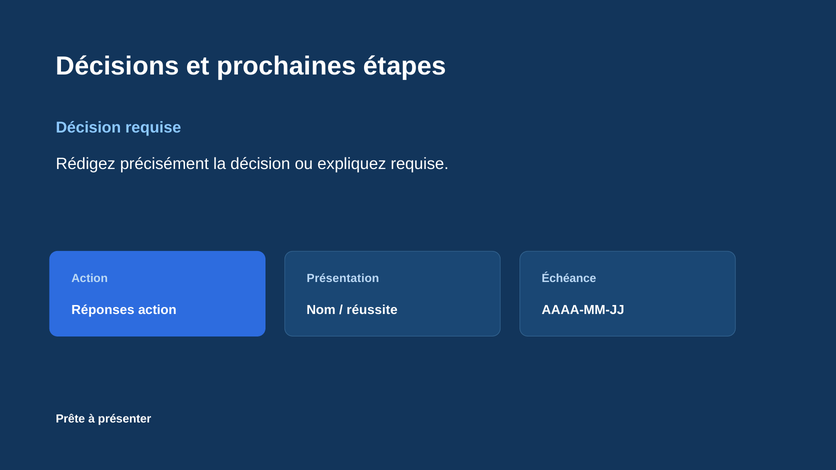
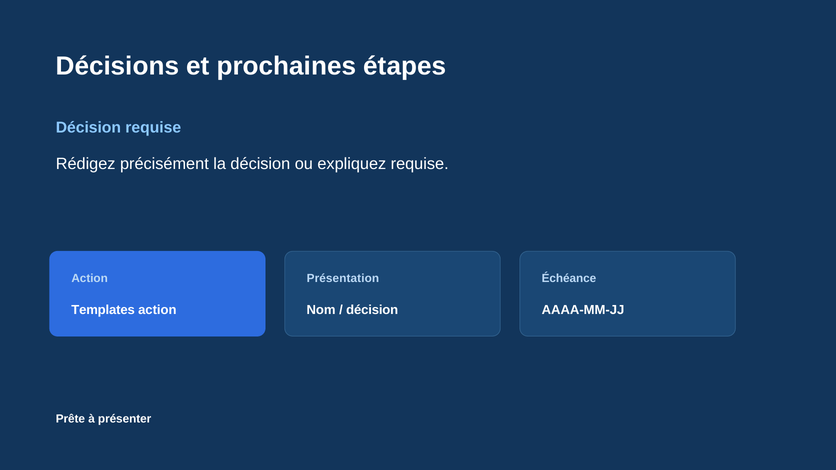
Réponses: Réponses -> Templates (103, 310)
réussite: réussite -> décision (372, 310)
